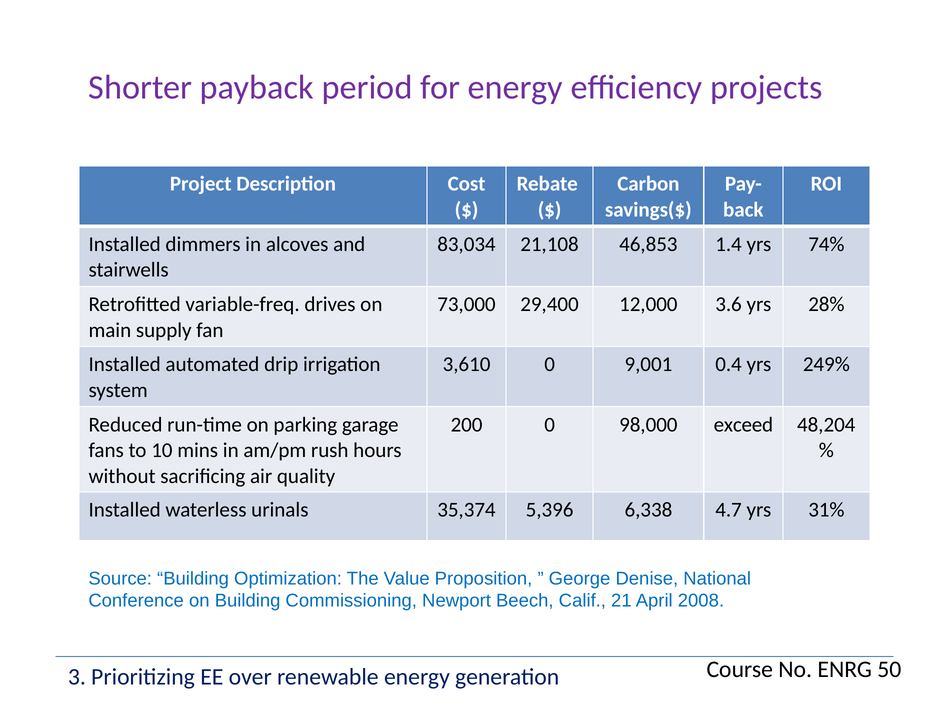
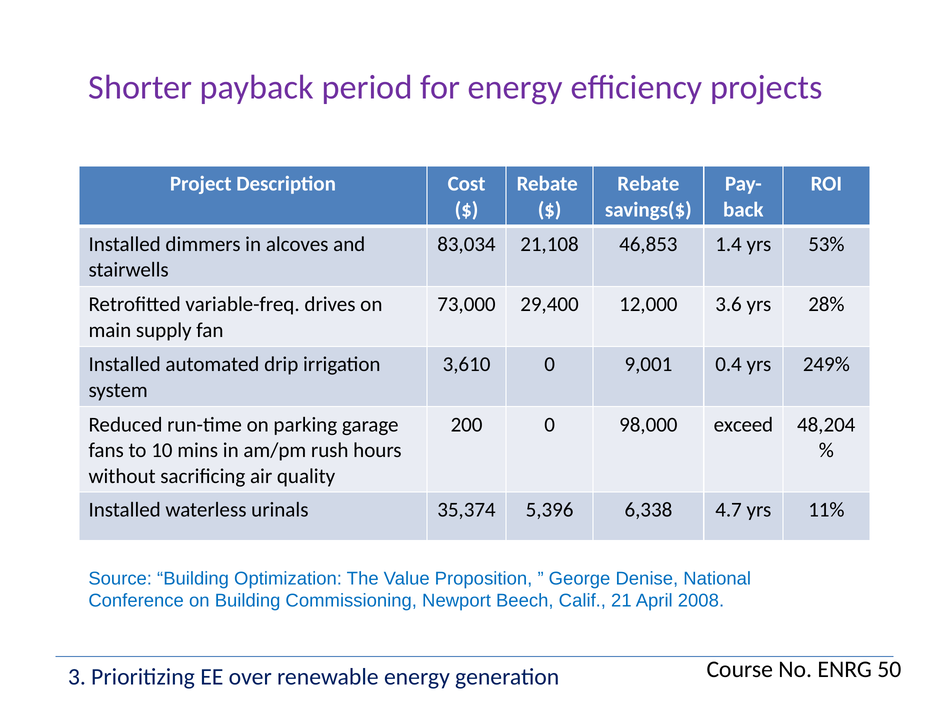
Carbon: Carbon -> Rebate (648, 184)
74%: 74% -> 53% (826, 244)
31%: 31% -> 11% (826, 510)
